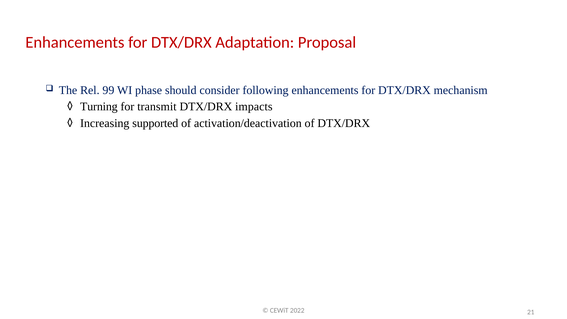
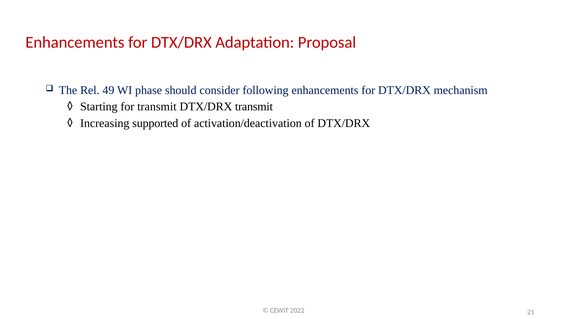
99: 99 -> 49 (108, 90)
Turning: Turning -> Starting (99, 107)
DTX/DRX impacts: impacts -> transmit (254, 107)
